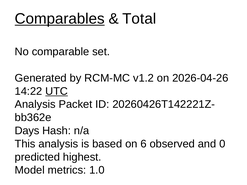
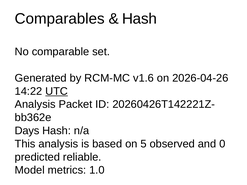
Comparables underline: present -> none (60, 19)
Total: Total -> Hash (139, 19)
v1.2: v1.2 -> v1.6 (144, 78)
6: 6 -> 5 (144, 144)
highest: highest -> reliable (82, 157)
